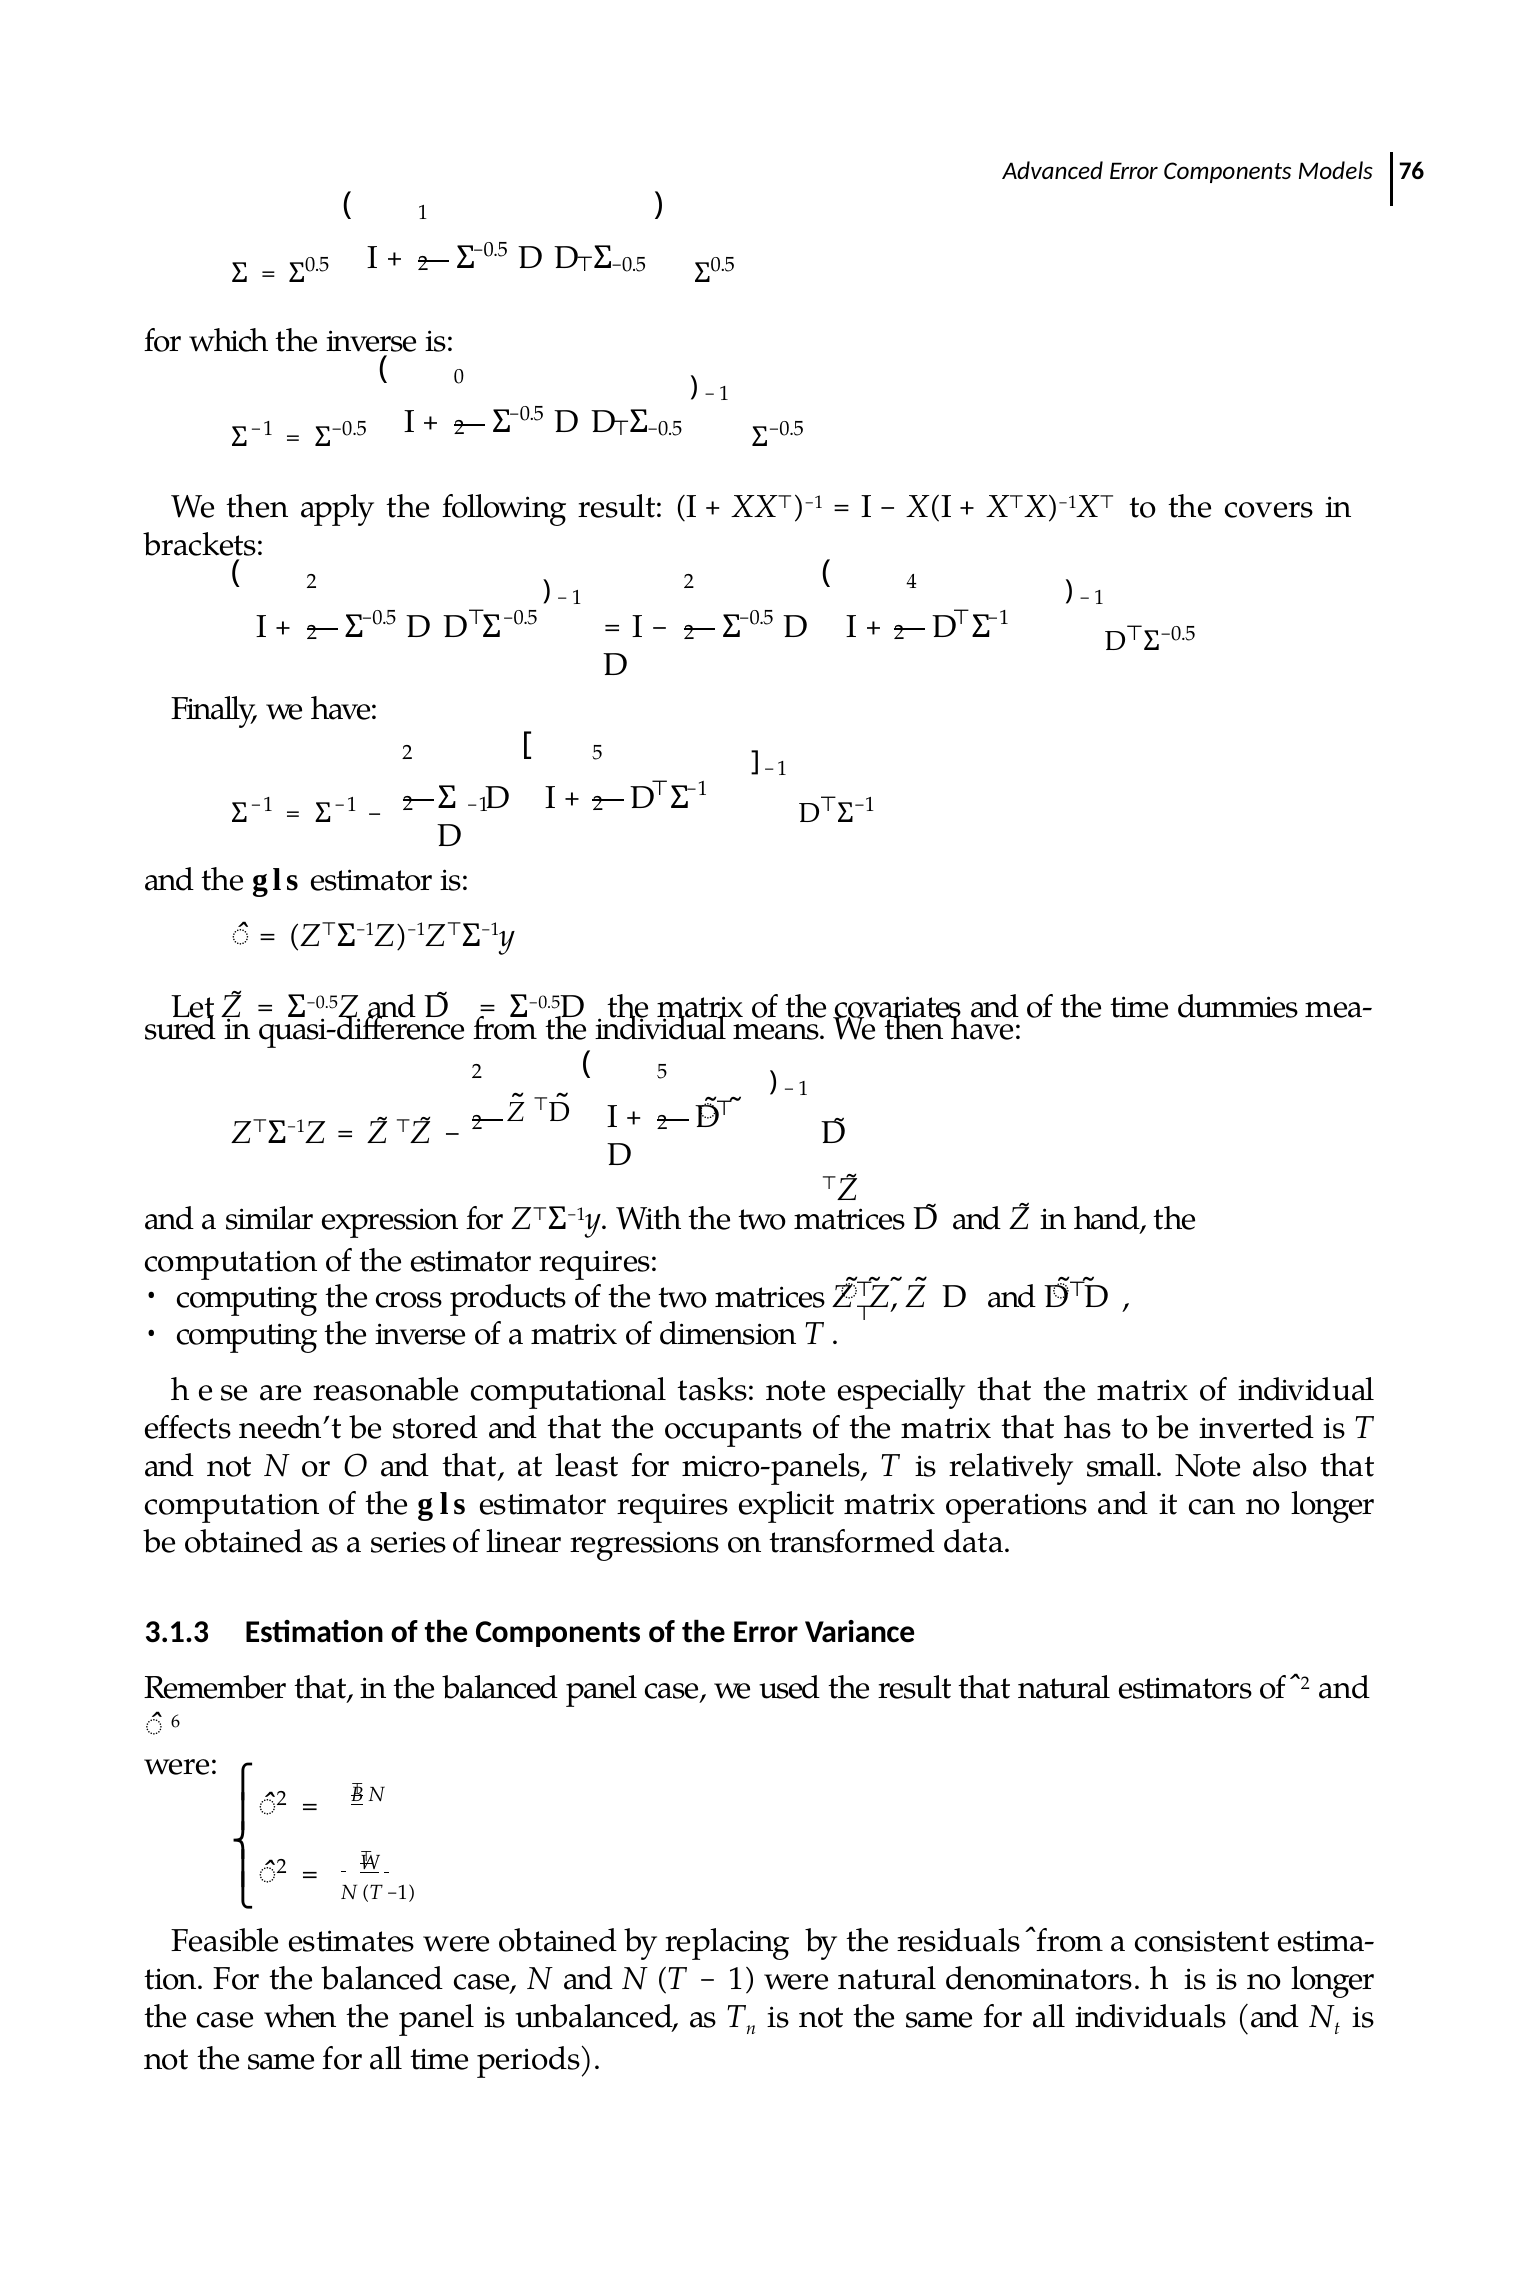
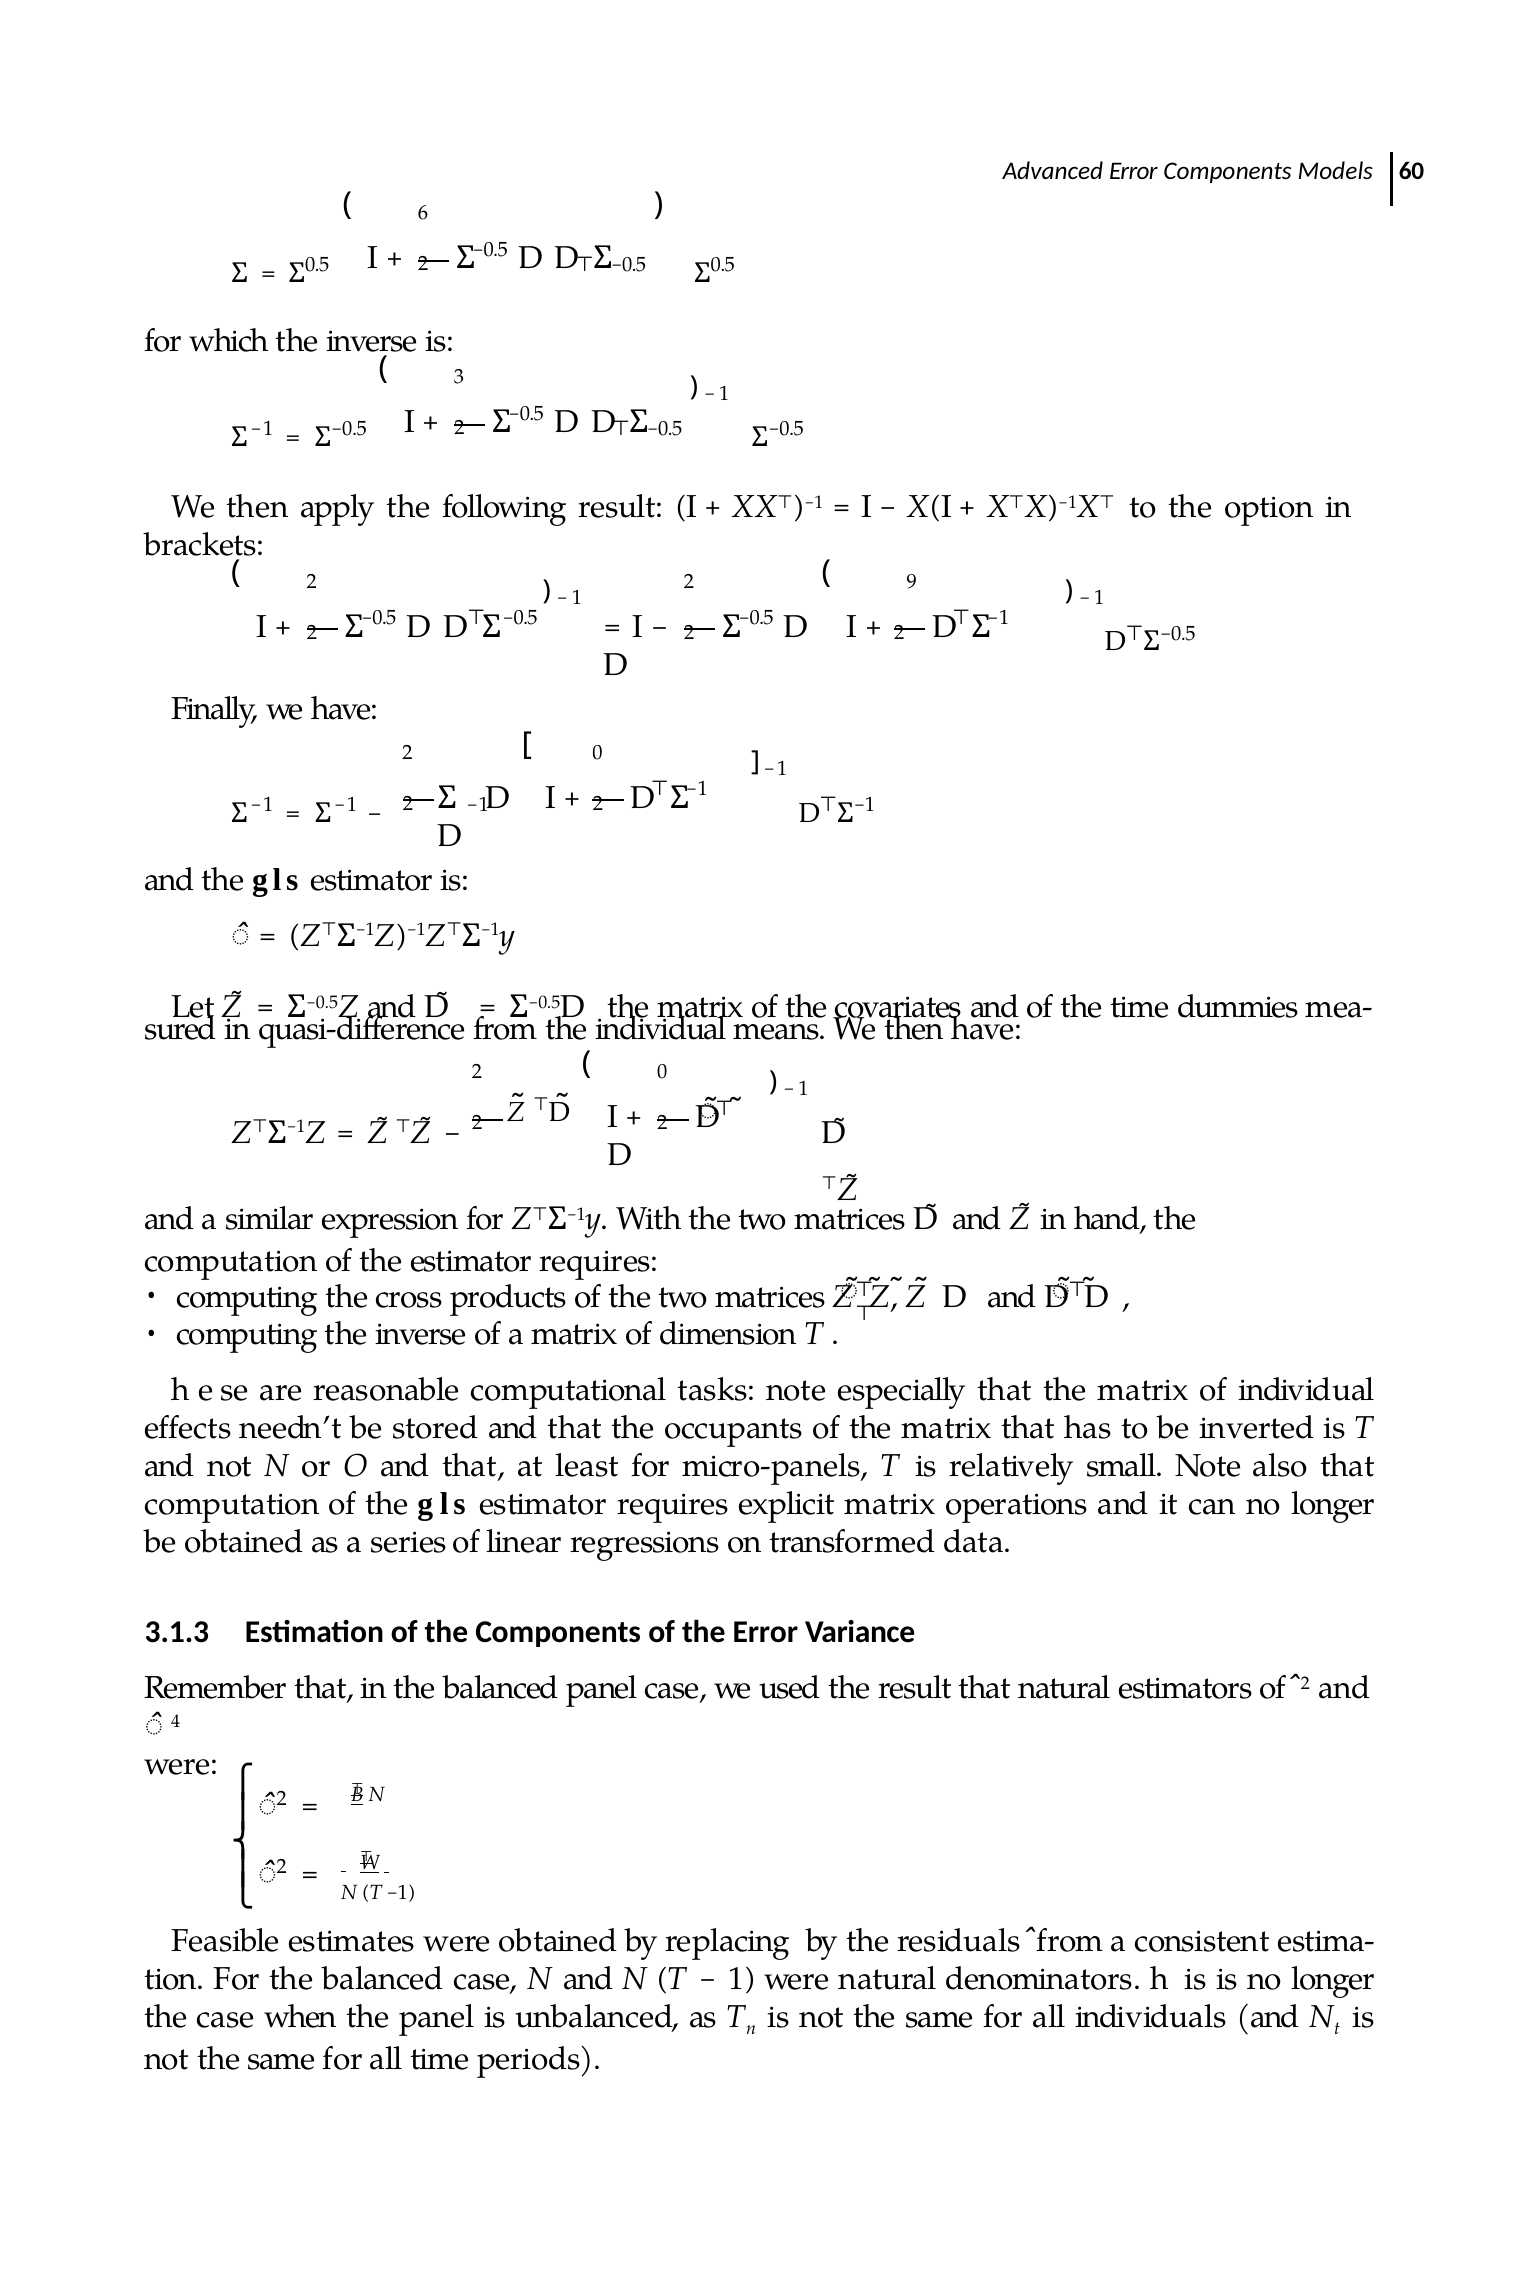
76: 76 -> 60 (1411, 171)
1: 1 -> 6 (423, 213)
0: 0 -> 3 (459, 377)
covers: covers -> option (1269, 507)
4: 4 -> 9 (912, 582)
5: 5 -> 0 (598, 753)
5: 5 -> 0 (662, 1072)
6: 6 -> 4 (176, 1722)
